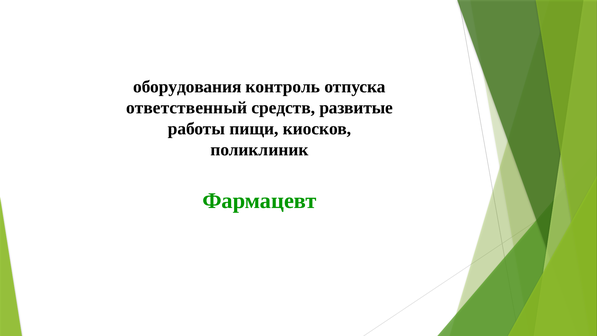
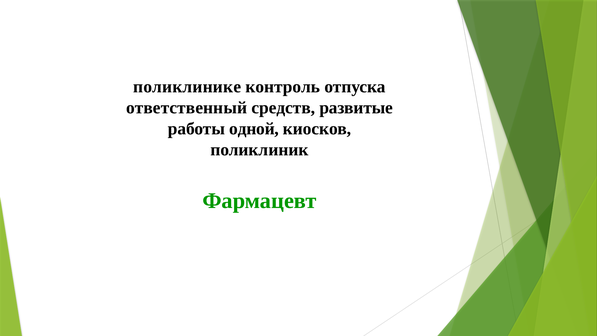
оборудования: оборудования -> поликлинике (187, 87)
пищи: пищи -> одной (254, 129)
